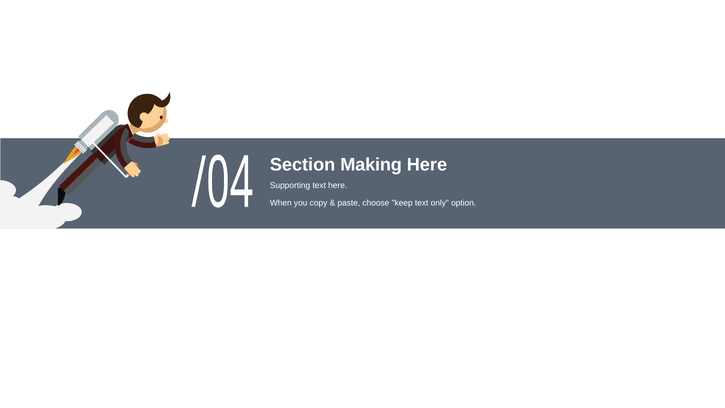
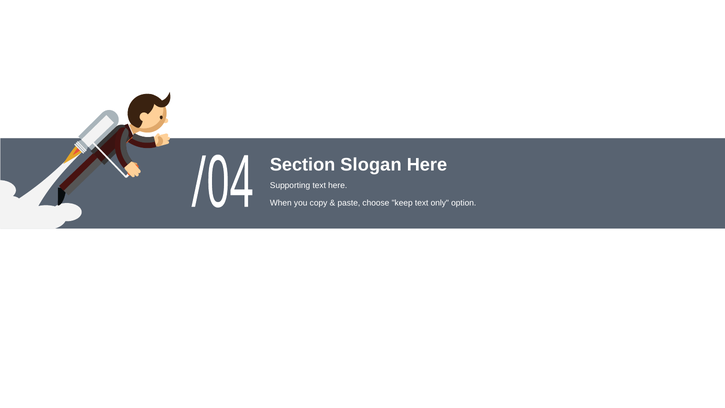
Making: Making -> Slogan (371, 165)
